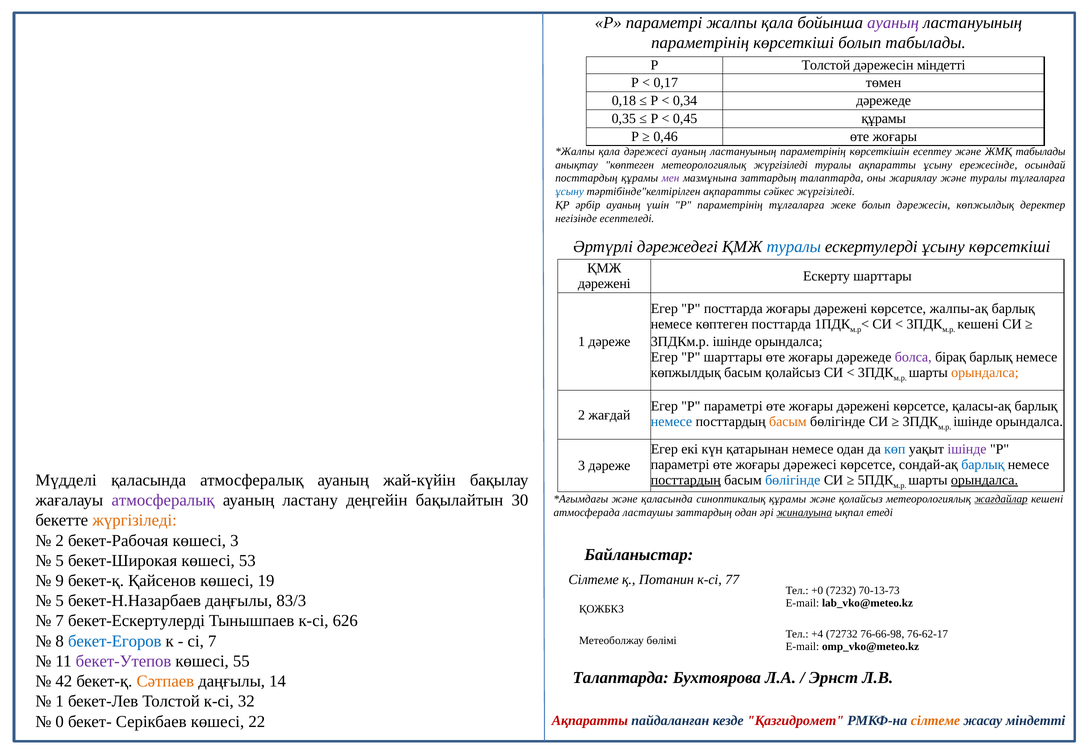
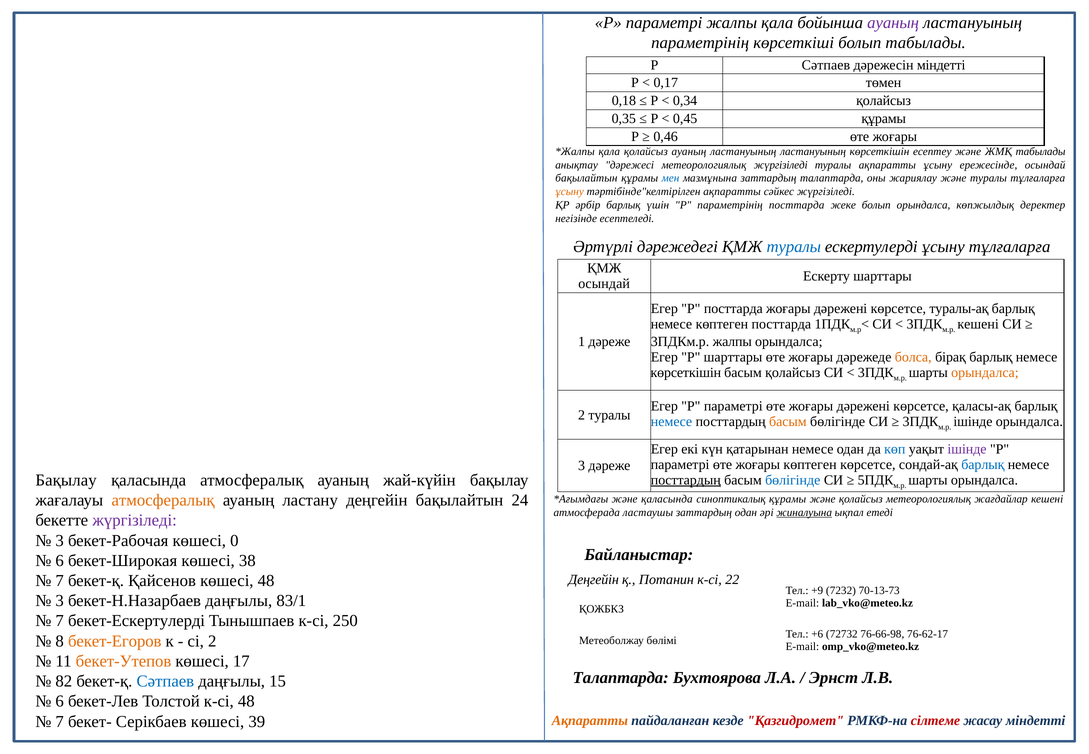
Р Толстой: Толстой -> Сәтпаев (826, 65)
0,34 дәрежеде: дәрежеде -> қолайсыз (884, 101)
қала дәрежесі: дәрежесі -> қолайсыз (646, 152)
параметрінің: параметрінің -> ластануының (813, 152)
анықтау көптеген: көптеген -> дәрежесі (630, 165)
посттардың: посттардың -> бақылайтын (586, 178)
мен colour: purple -> blue (671, 178)
ұсыну colour: blue -> orange (570, 192)
әрбір ауаның: ауаның -> барлық (623, 205)
параметрінің тұлғаларға: тұлғаларға -> посттарда (797, 205)
болып дәрежесін: дәрежесін -> орындалса (924, 205)
ұсыну көрсеткіші: көрсеткіші -> тұлғаларға (1010, 246)
дәрежені: дәрежені -> осындай (604, 284)
жалпы-ақ: жалпы-ақ -> туралы-ақ (959, 309)
3ПДКм.р ішінде: ішінде -> жалпы (732, 342)
болса colour: purple -> orange (913, 357)
көпжылдық: көпжылдық -> көрсеткішін (686, 372)
2 жағдай: жағдай -> туралы (609, 415)
жоғары дәрежесі: дәрежесі -> көптеген (810, 464)
Мүдделі: Мүдделі -> Бақылау (66, 480)
орындалса underline: present -> none (984, 480)
атмосфералық colour: purple -> orange (163, 500)
30: 30 -> 24 (520, 500)
жағдайлар underline: present -> none (1001, 499)
жүргізіледі colour: orange -> purple (135, 520)
2: 2 -> 3 (60, 540)
көшесі 3: 3 -> 0 (234, 540)
5: 5 -> 6 (60, 561)
53: 53 -> 38 (247, 561)
Сілтеме: Сілтеме -> Деңгейін (594, 579)
77: 77 -> 22 (732, 579)
9: 9 -> 7 (60, 581)
көшесі 19: 19 -> 48 (266, 581)
+0: +0 -> +9 (817, 591)
5: 5 -> 3 (60, 601)
83/3: 83/3 -> 83/1 (291, 601)
626: 626 -> 250 (345, 621)
+4: +4 -> +6 (817, 634)
бекет-Егоров colour: blue -> orange (115, 641)
сі 7: 7 -> 2 (212, 641)
бекет-Утепов colour: purple -> orange (124, 661)
55: 55 -> 17 (241, 661)
42: 42 -> 82 (64, 681)
Сәтпаев colour: orange -> blue (165, 681)
14: 14 -> 15 (278, 681)
1: 1 -> 6 (60, 701)
к-сі 32: 32 -> 48 (246, 701)
0: 0 -> 7 (60, 721)
22: 22 -> 39 (257, 721)
Ақпаратты colour: red -> orange (590, 721)
сілтеме colour: orange -> red (935, 721)
